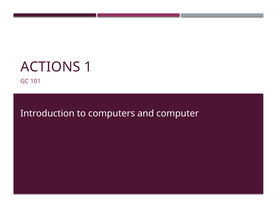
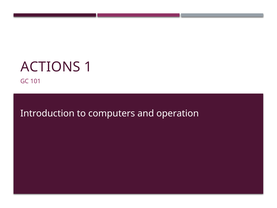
computer: computer -> operation (178, 113)
